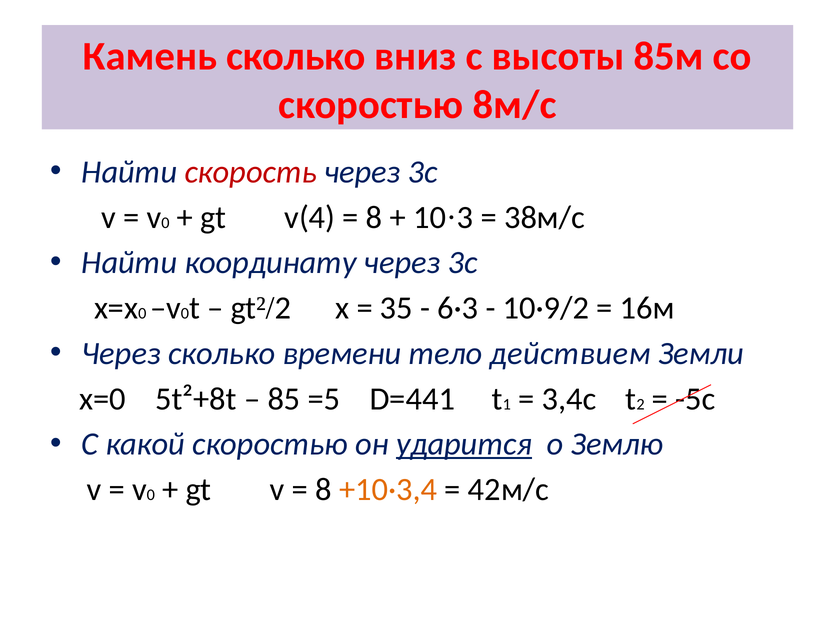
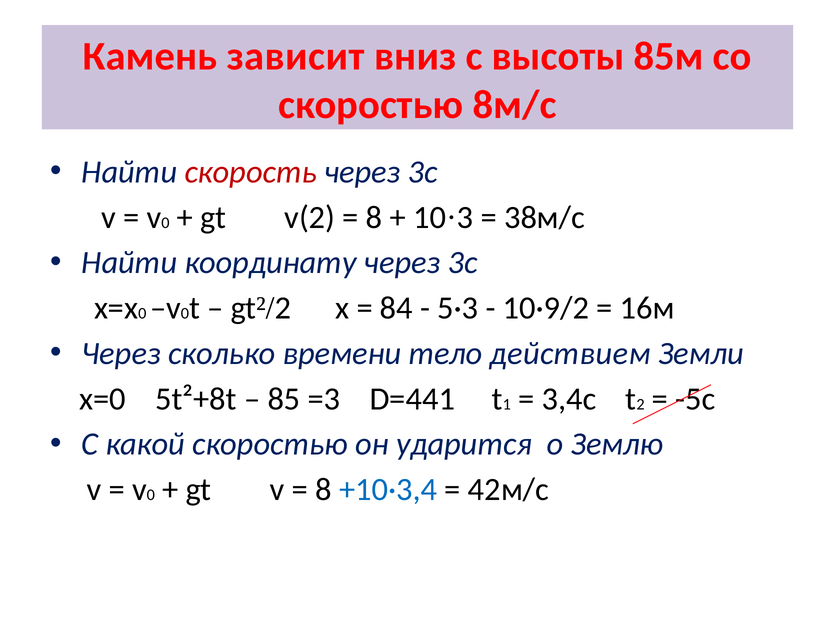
Камень сколько: сколько -> зависит (296, 56)
v(4: v(4 -> v(2 (310, 217)
35: 35 -> 84 (396, 308)
6·3: 6·3 -> 5·3 (458, 308)
=5: =5 -> =3 (324, 399)
ударится underline: present -> none (464, 444)
+10·3,4 colour: orange -> blue (388, 490)
